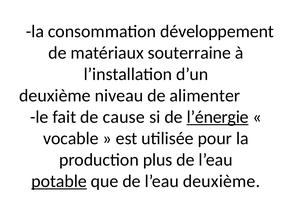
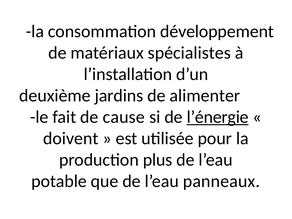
souterraine: souterraine -> spécialistes (189, 53)
niveau: niveau -> jardins (119, 96)
vocable: vocable -> doivent (71, 138)
potable underline: present -> none (59, 181)
l’eau deuxième: deuxième -> panneaux (221, 181)
